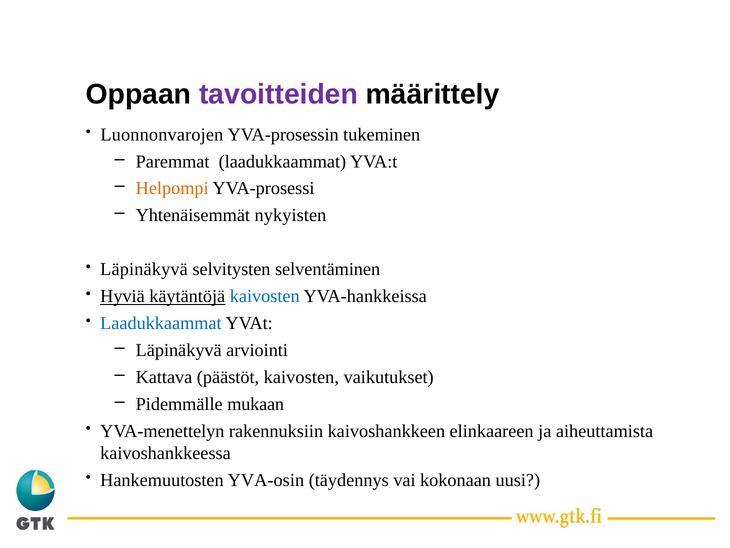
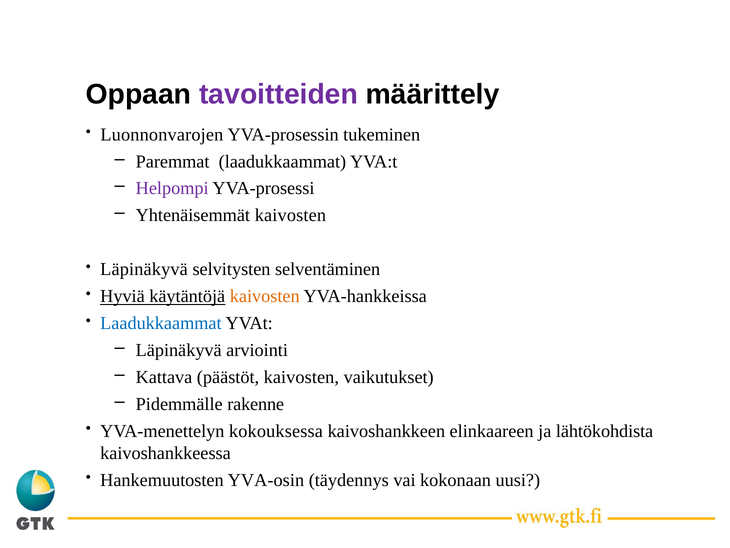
Helpompi colour: orange -> purple (172, 188)
Yhtenäisemmät nykyisten: nykyisten -> kaivosten (290, 215)
kaivosten colour: blue -> orange (265, 296)
mukaan: mukaan -> rakenne (256, 404)
rakennuksiin: rakennuksiin -> kokouksessa (276, 431)
aiheuttamista: aiheuttamista -> lähtökohdista (605, 431)
